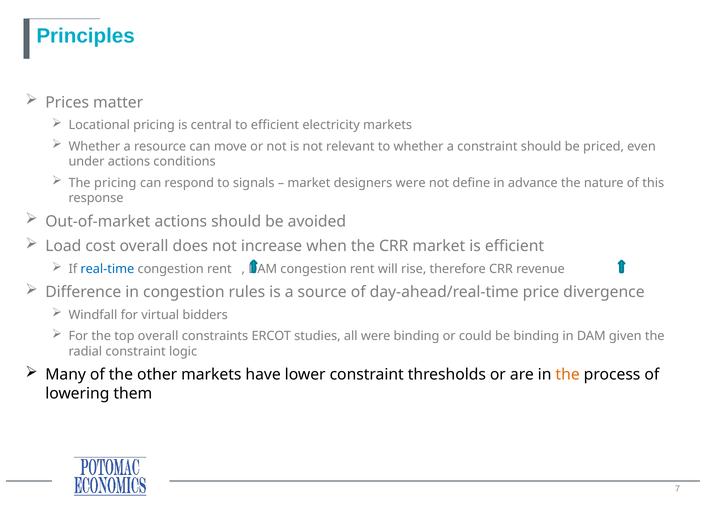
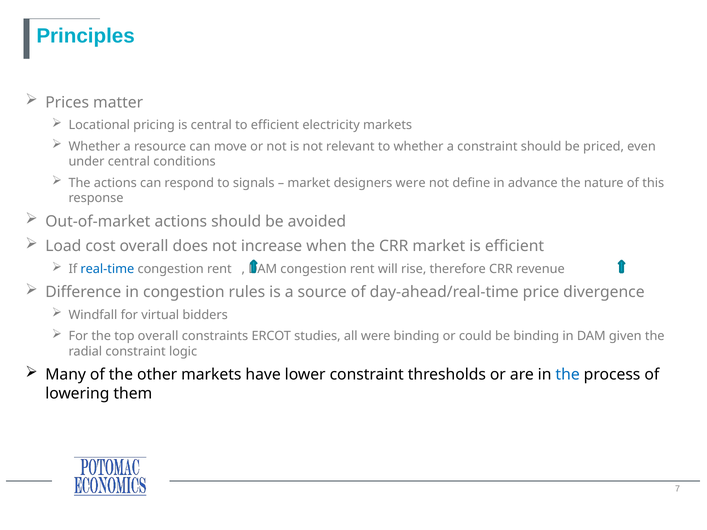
under actions: actions -> central (129, 162)
The pricing: pricing -> actions (115, 183)
the colour: orange -> blue (568, 375)
